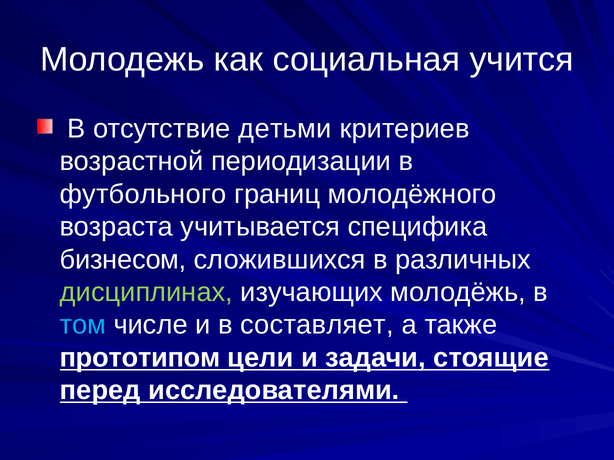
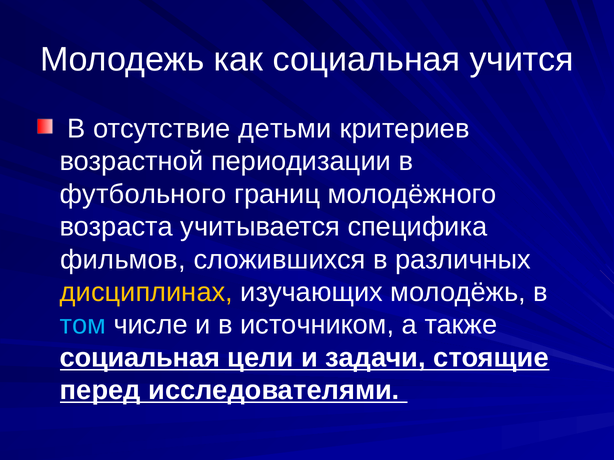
бизнесом: бизнесом -> фильмов (123, 260)
дисциплинах colour: light green -> yellow (146, 293)
составляет: составляет -> источником (317, 325)
прототипом: прототипом -> социальная (140, 358)
